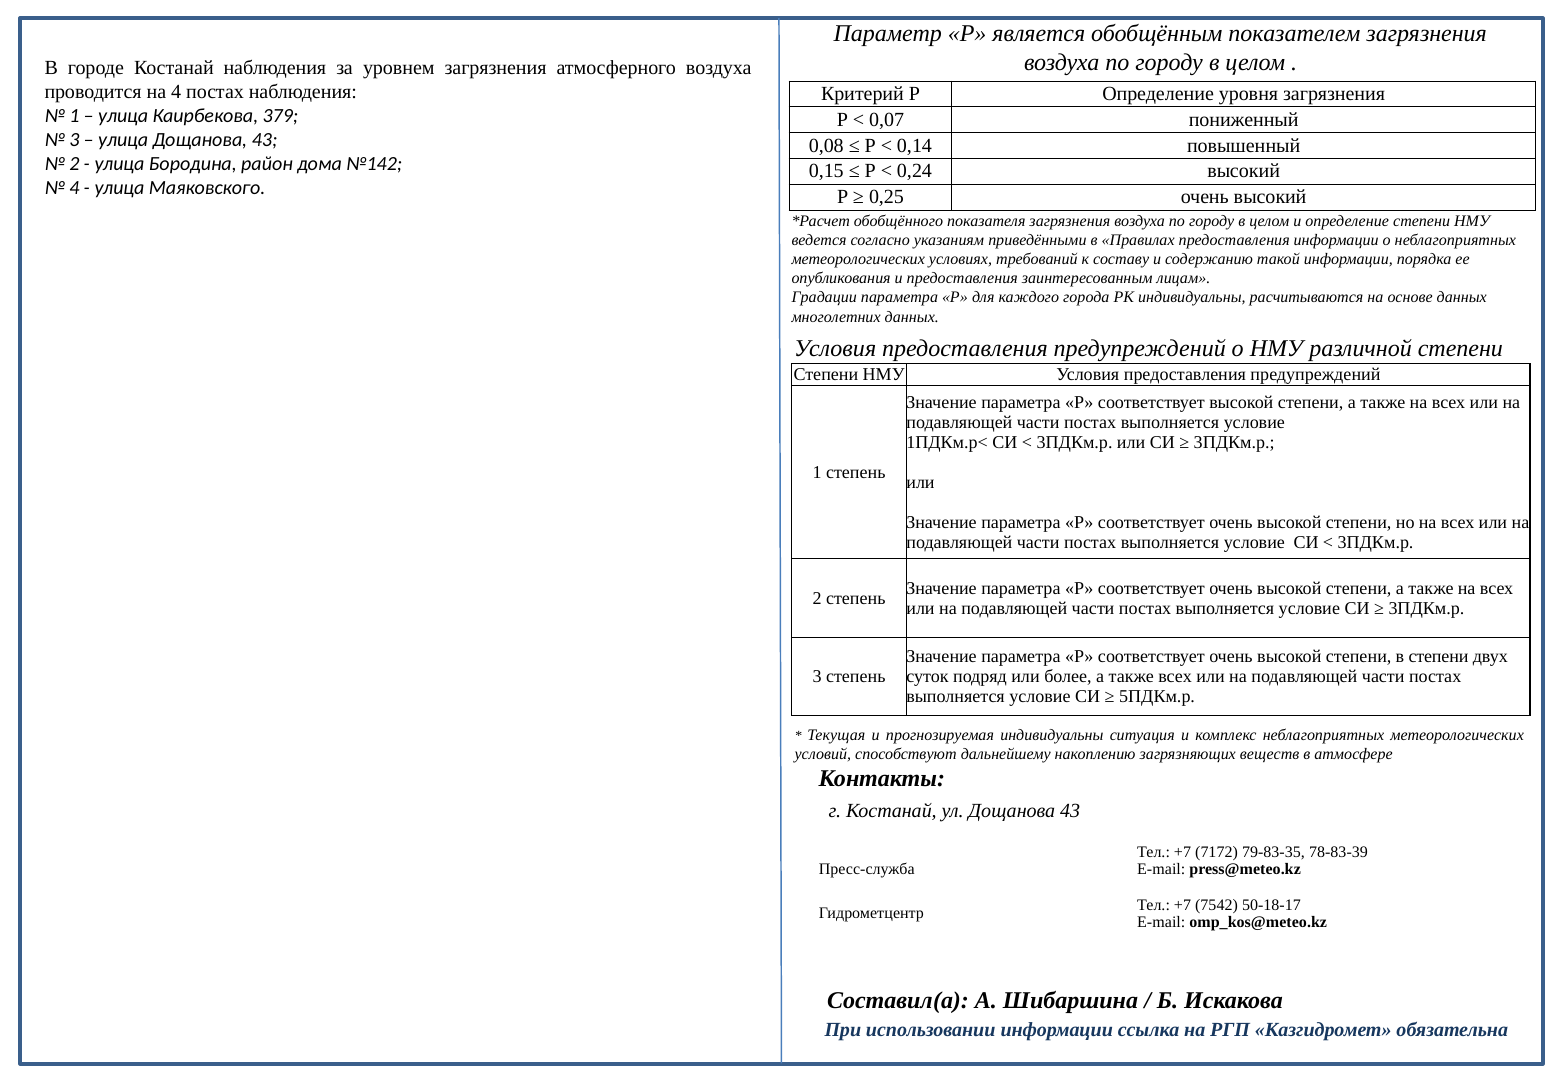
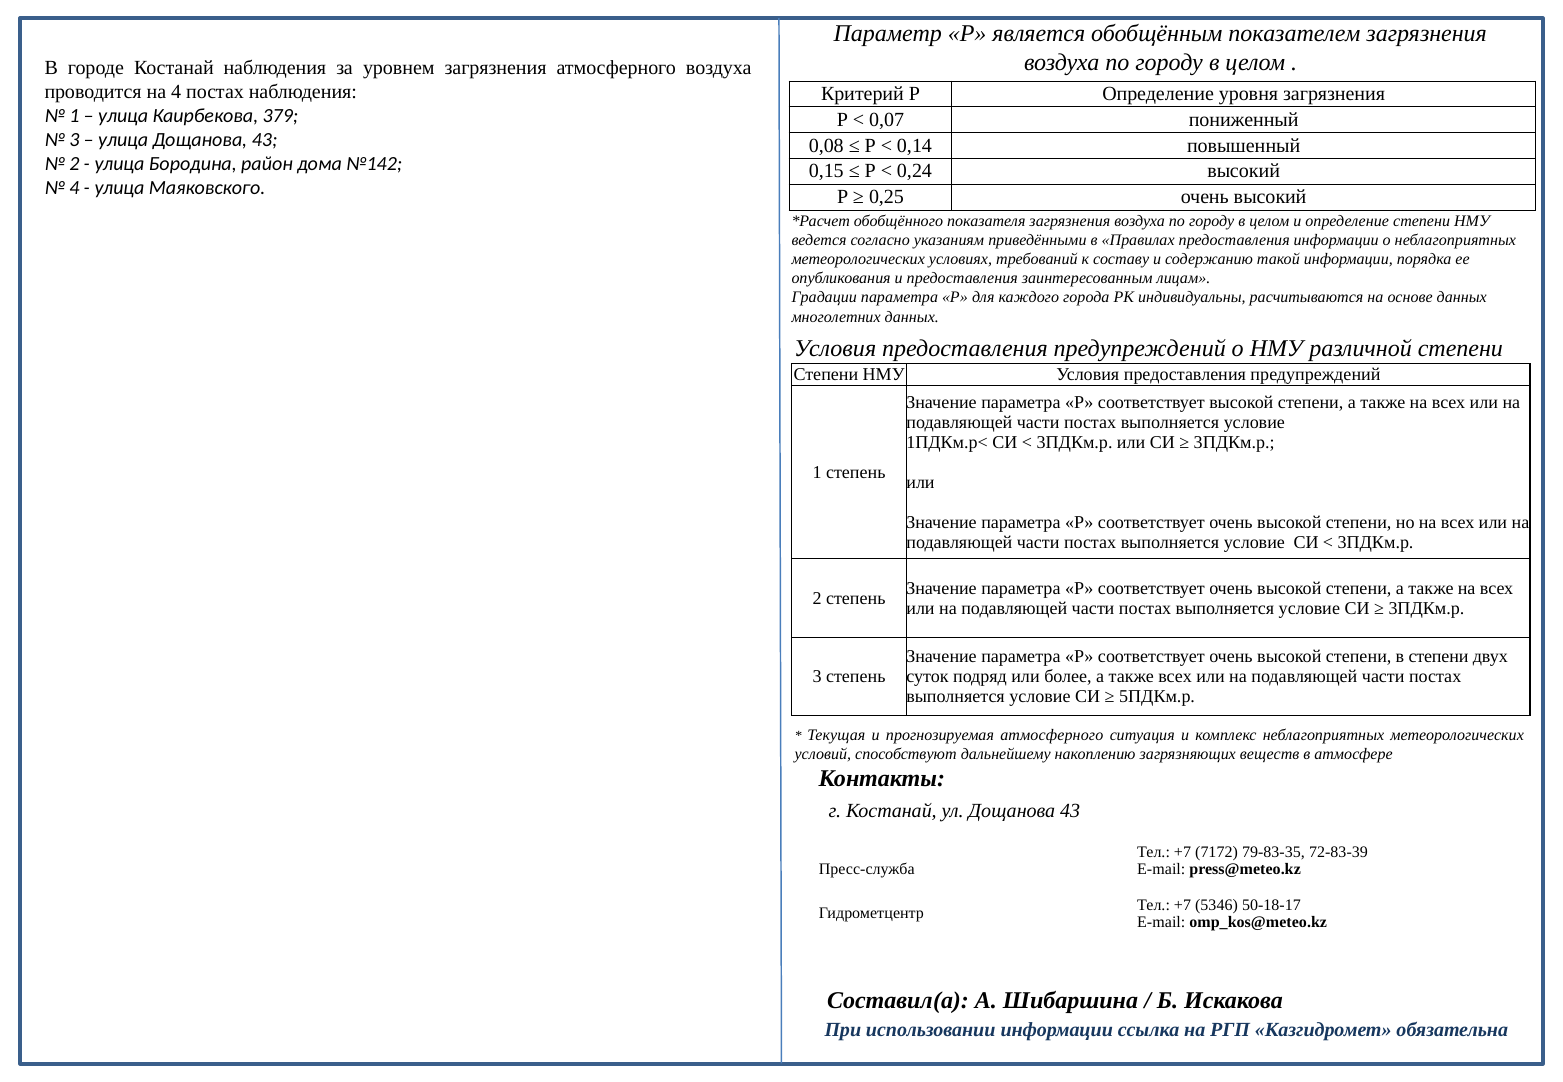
прогнозируемая индивидуальны: индивидуальны -> атмосферного (1052, 735)
78-83-39: 78-83-39 -> 72-83-39 (1338, 852)
7542: 7542 -> 5346 (1216, 905)
